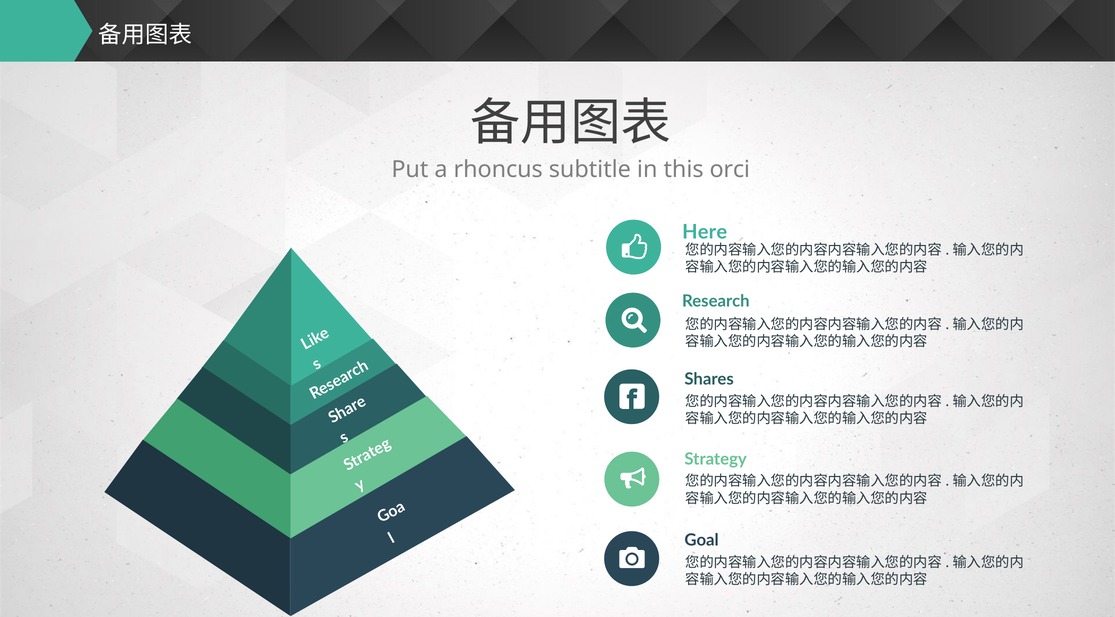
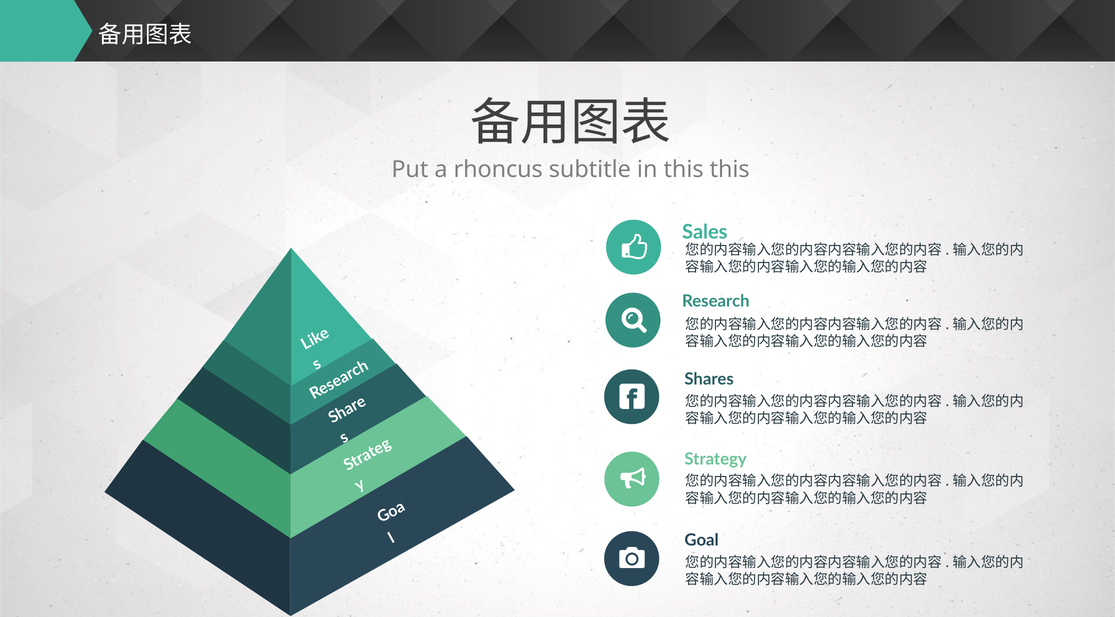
this orci: orci -> this (730, 170)
Here: Here -> Sales (705, 232)
